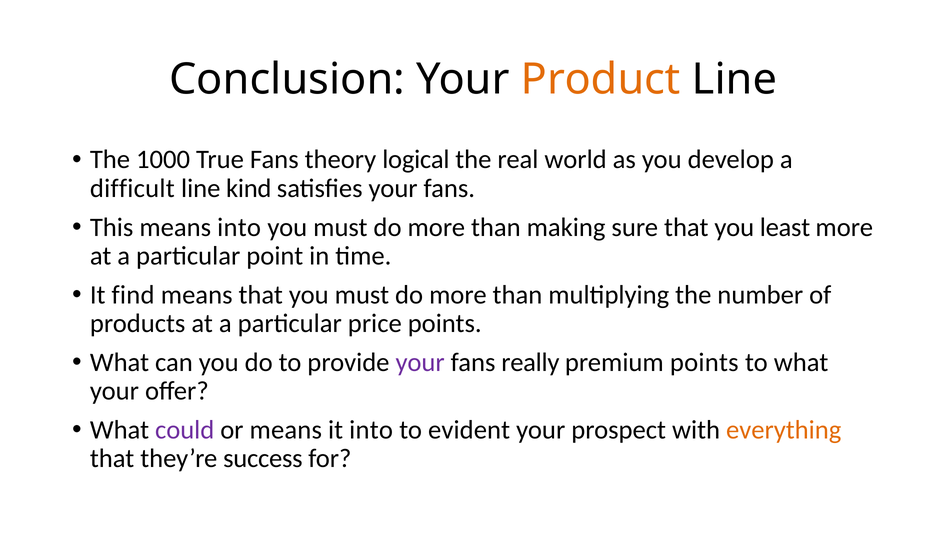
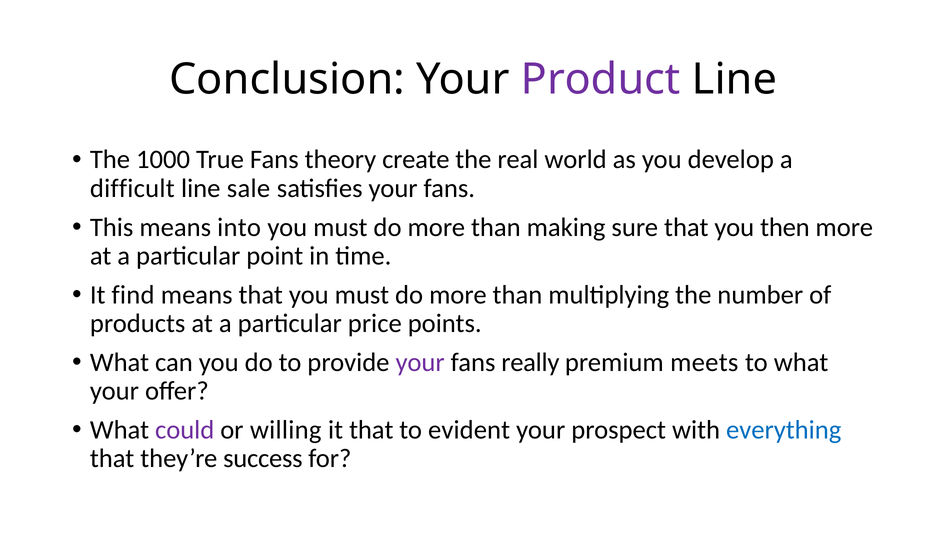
Product colour: orange -> purple (601, 80)
logical: logical -> create (416, 160)
kind: kind -> sale (249, 188)
least: least -> then (785, 227)
premium points: points -> meets (704, 362)
or means: means -> willing (286, 429)
it into: into -> that (371, 429)
everything colour: orange -> blue (784, 429)
